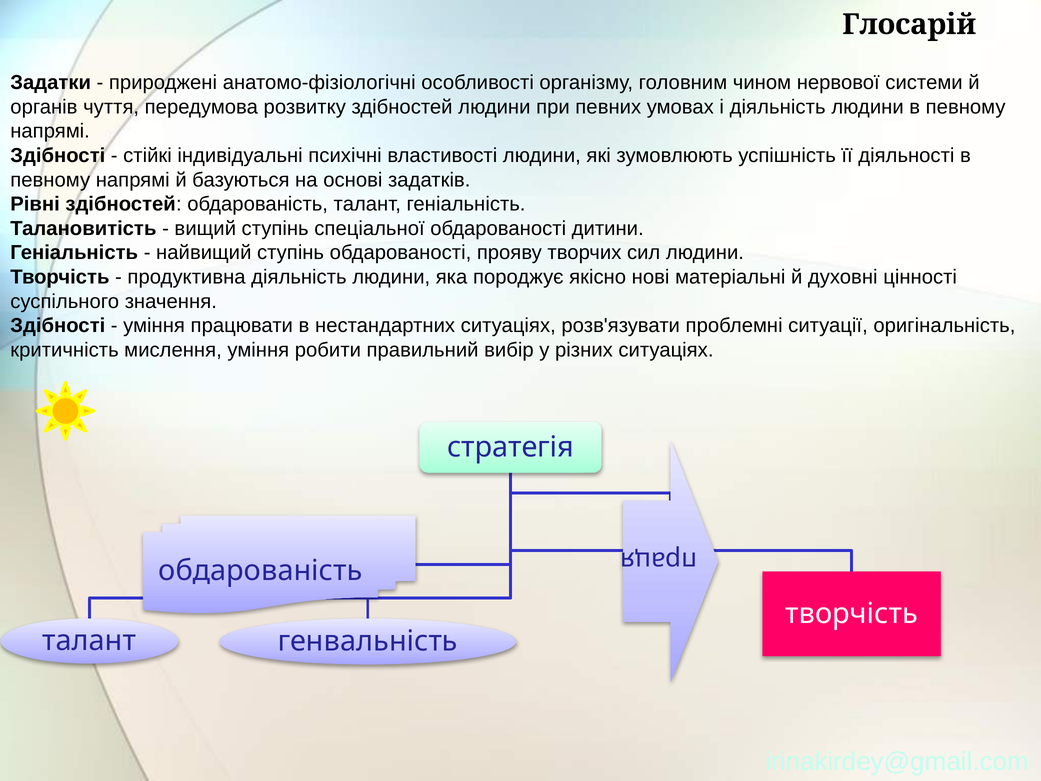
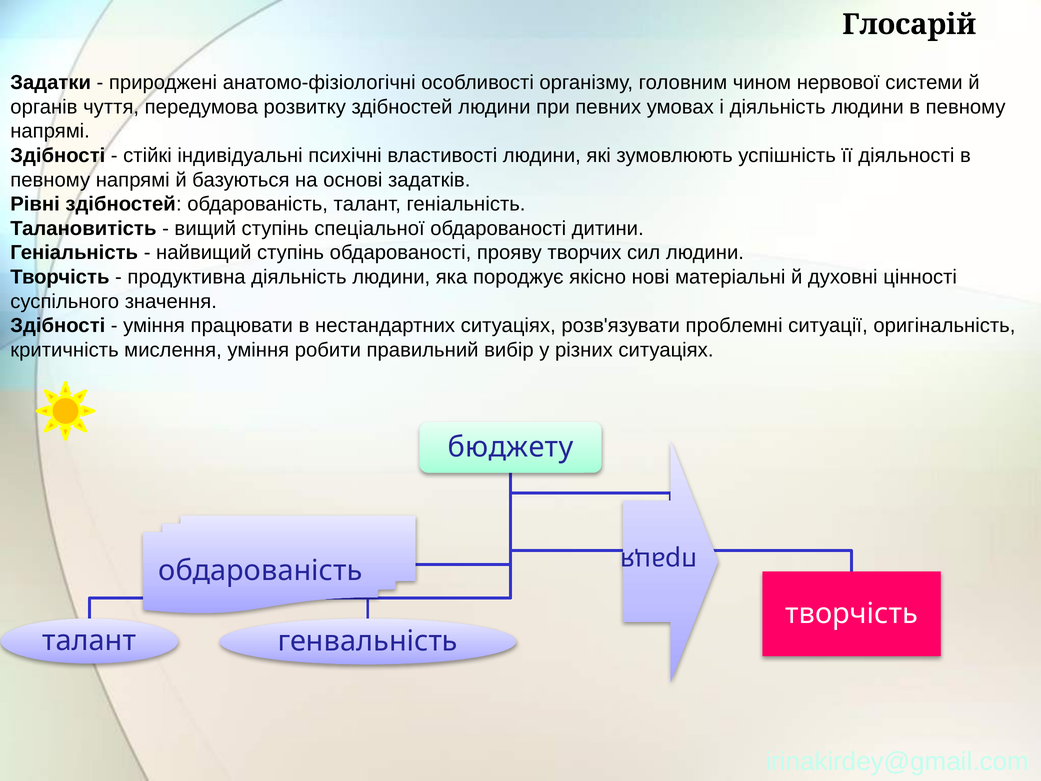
стратегія: стратегія -> бюджету (510, 447)
